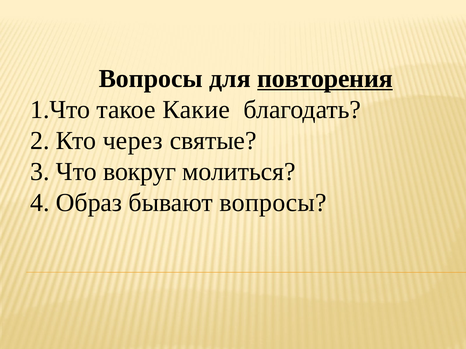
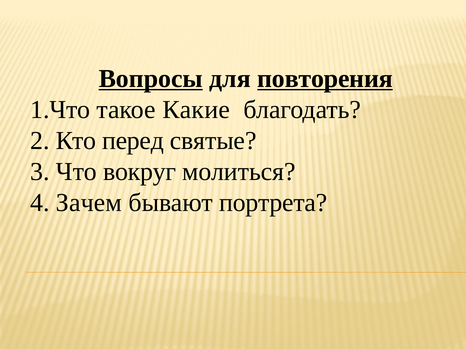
Вопросы underline: none -> present (151, 79)
через: через -> перед (133, 141)
Образ: Образ -> Зачем (89, 203)
бывают вопросы: вопросы -> портрета (273, 203)
